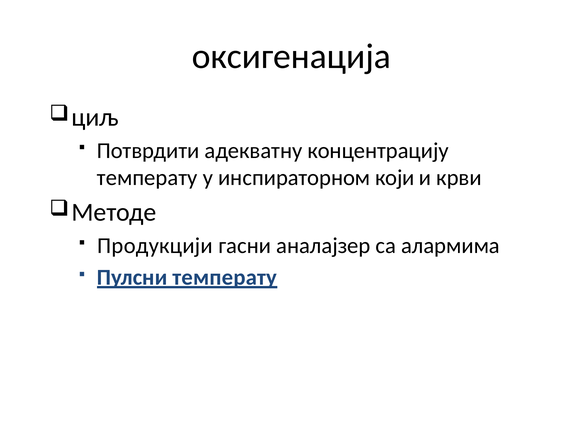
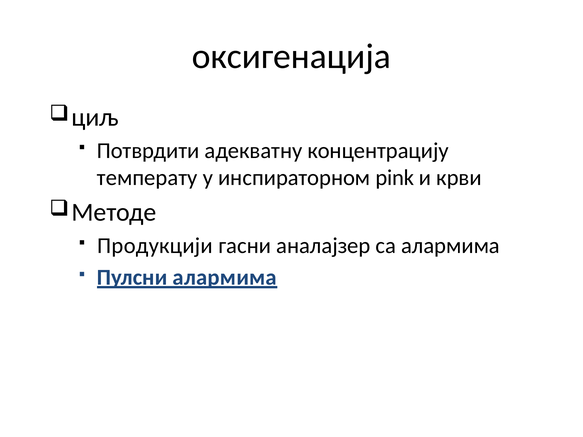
који: који -> pink (395, 178)
Пулсни температу: температу -> алармима (225, 278)
